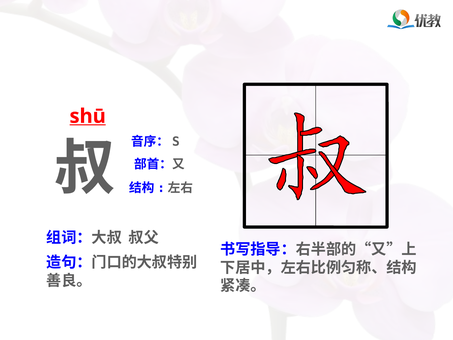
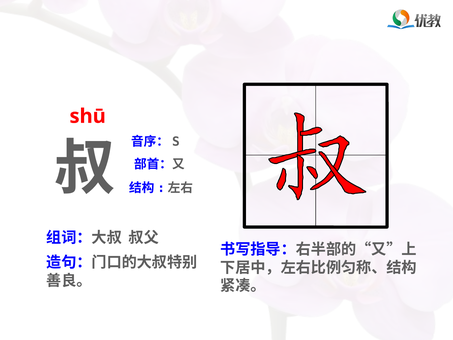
shū underline: present -> none (88, 116)
